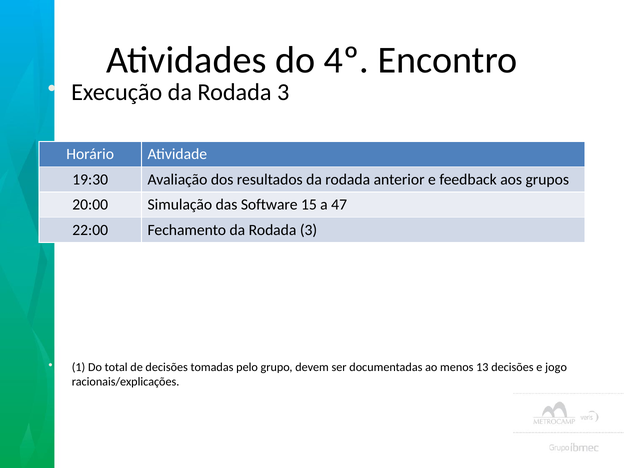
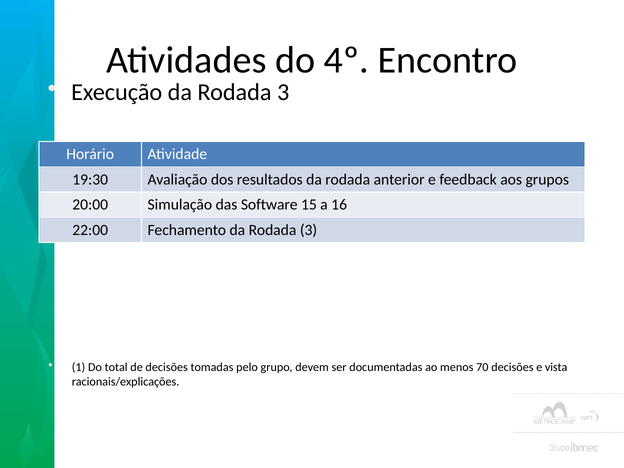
47: 47 -> 16 (339, 205)
13: 13 -> 70 (482, 367)
jogo: jogo -> vista (556, 367)
